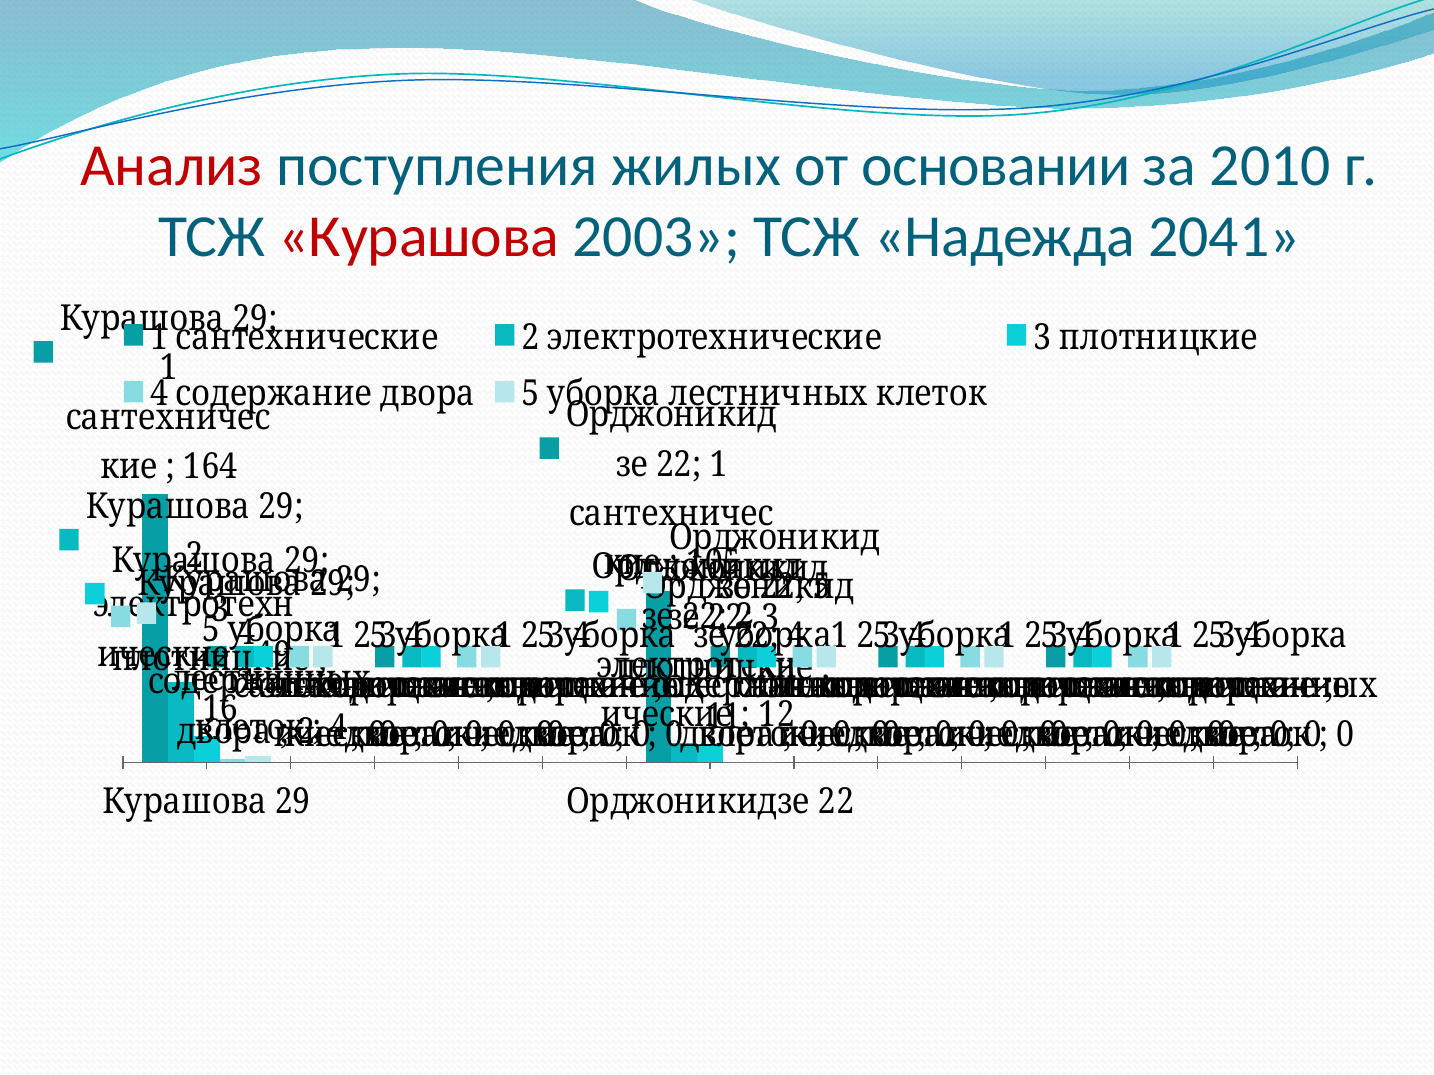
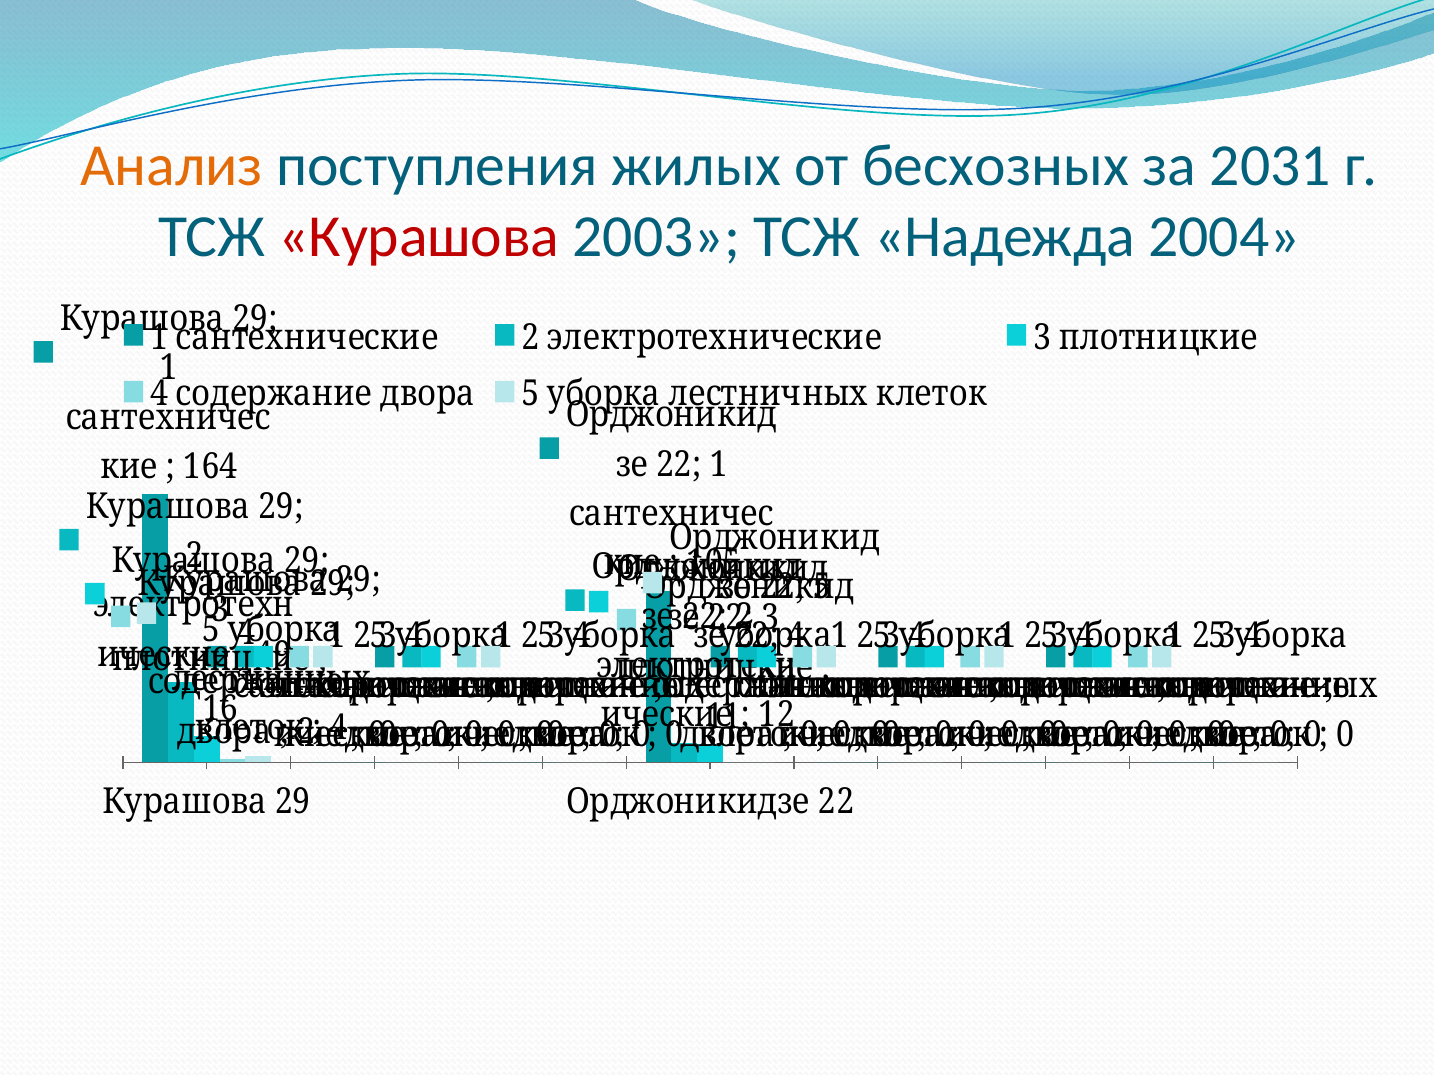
Анализ colour: red -> orange (172, 165)
основании: основании -> бесхозных (996, 165)
2010: 2010 -> 2031 (1270, 165)
2041: 2041 -> 2004 (1224, 237)
